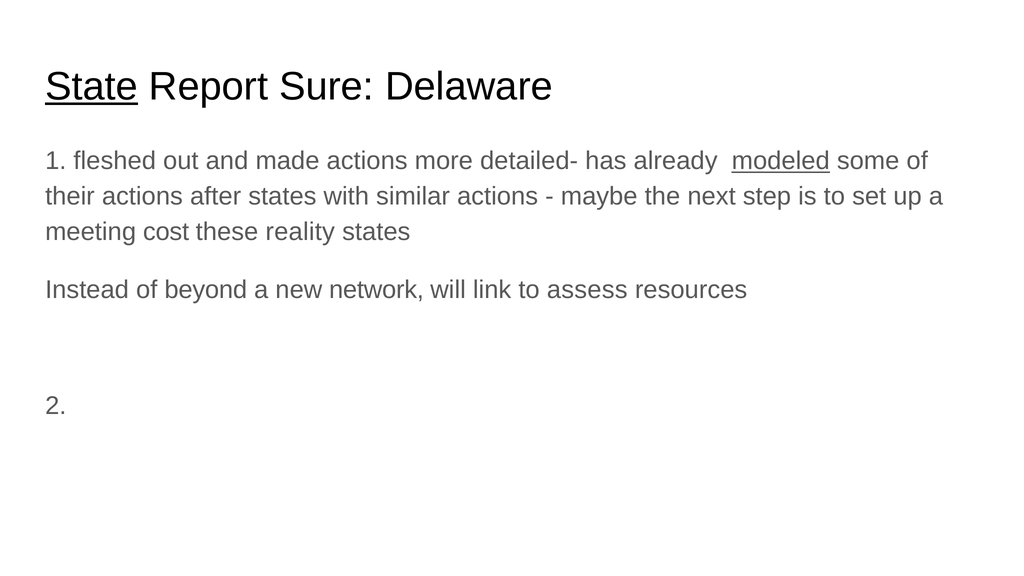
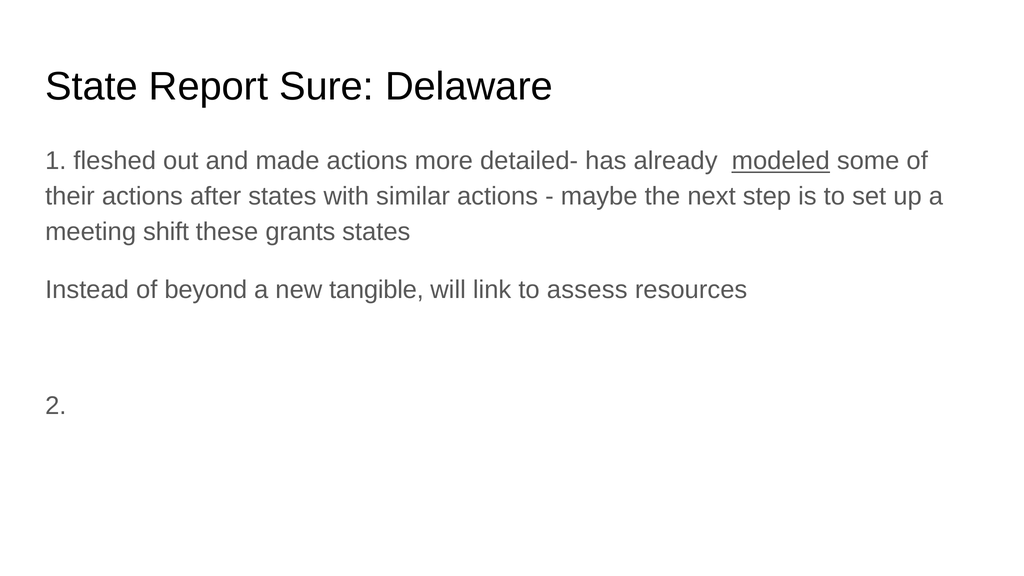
State underline: present -> none (92, 87)
cost: cost -> shift (166, 232)
reality: reality -> grants (300, 232)
network: network -> tangible (376, 290)
